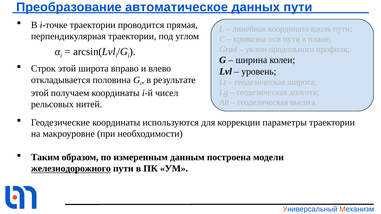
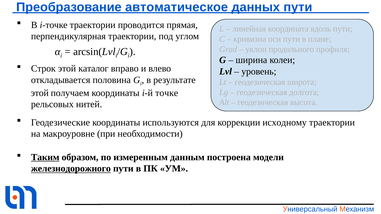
этой широта: широта -> каталог (93, 69)
чисел: чисел -> точке (167, 93)
параметры: параметры -> исходному (285, 123)
Таким underline: none -> present (45, 157)
